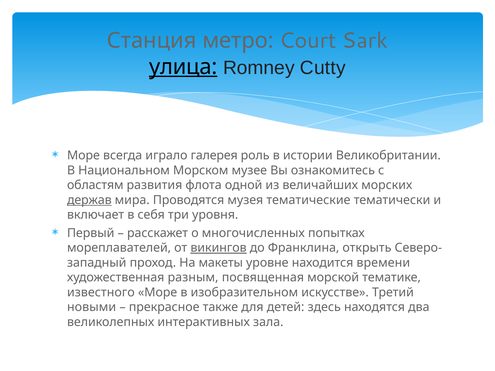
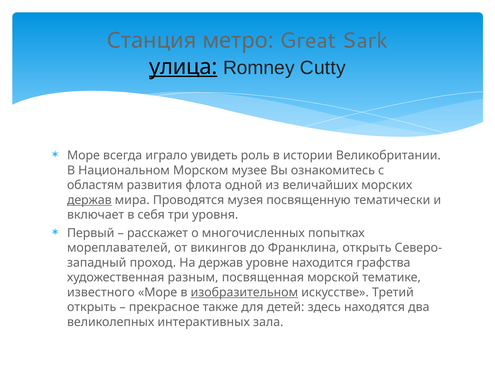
Court: Court -> Great (308, 41)
галерея: галерея -> увидеть (214, 156)
тематические: тематические -> посвященную (308, 200)
викингов underline: present -> none (219, 248)
На макеты: макеты -> держав (221, 263)
времени: времени -> графства (383, 263)
изобразительном underline: none -> present (244, 293)
новыми: новыми -> открыть (92, 307)
